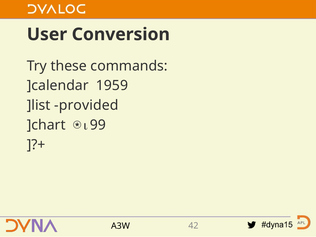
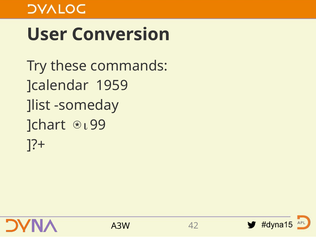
provided: provided -> someday (86, 105)
